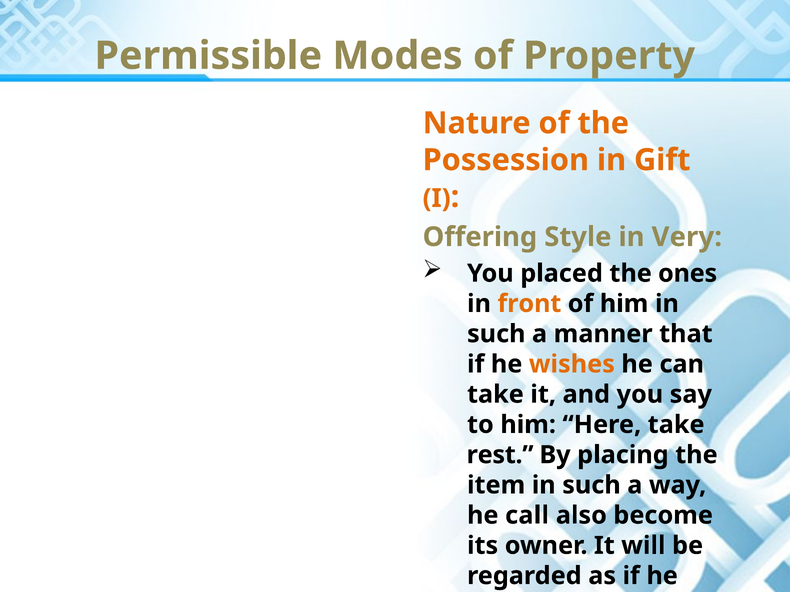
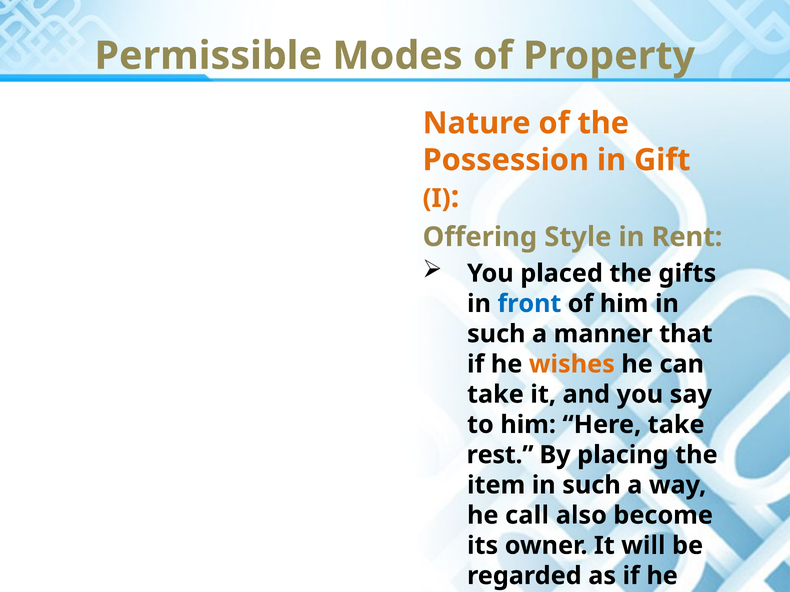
Very: Very -> Rent (687, 237)
ones: ones -> gifts (687, 274)
front colour: orange -> blue (529, 304)
